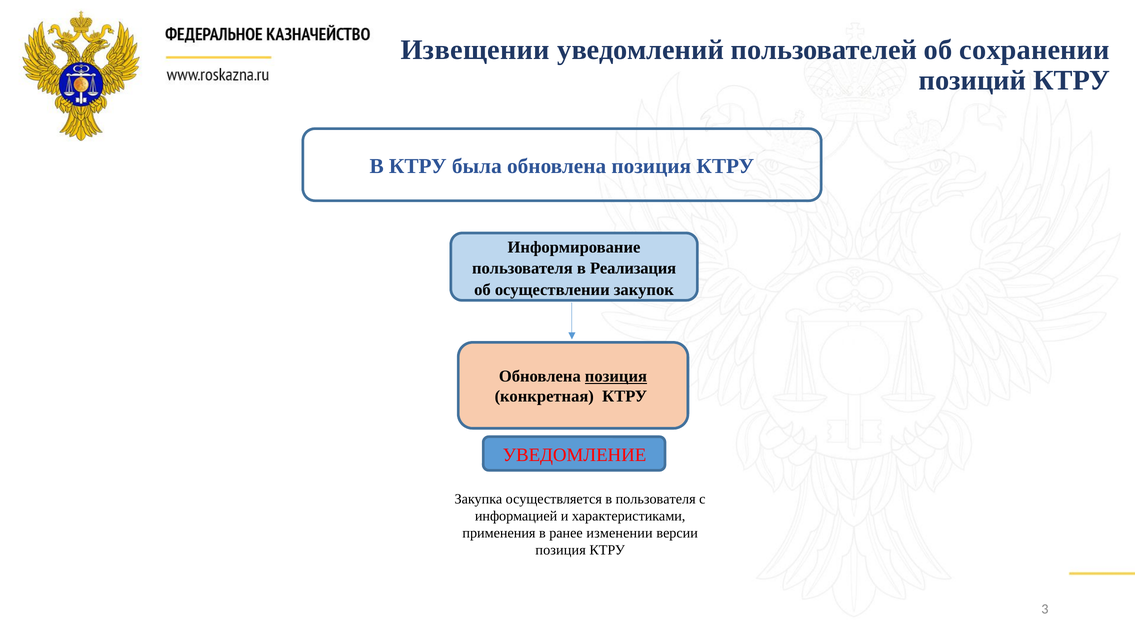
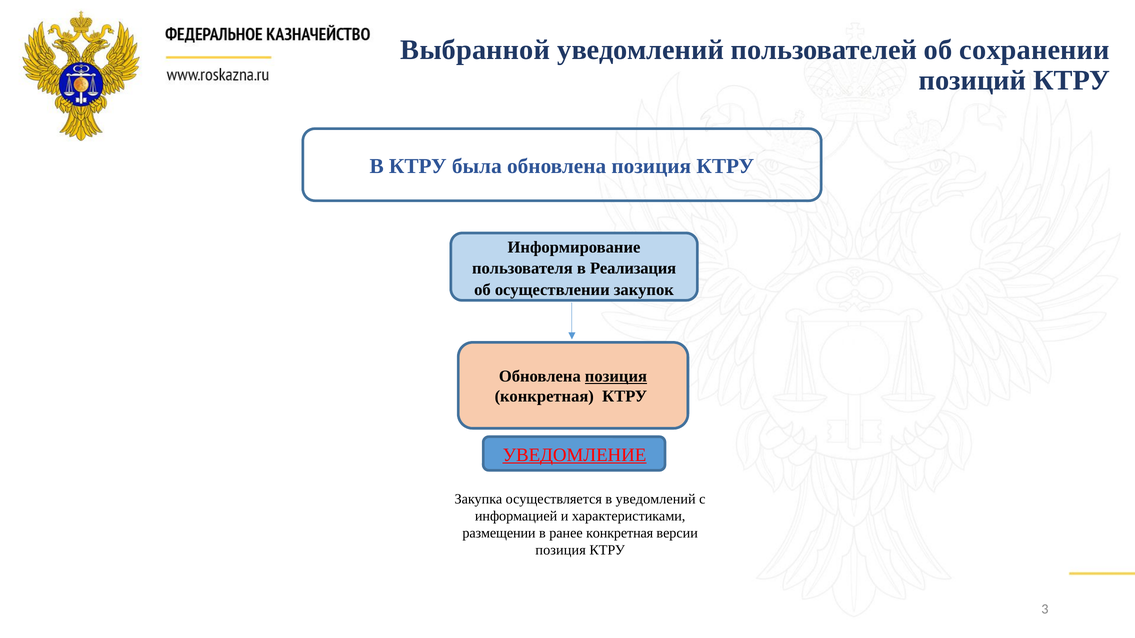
Извещении: Извещении -> Выбранной (475, 50)
УВЕДОМЛЕНИЕ underline: none -> present (575, 455)
в пользователя: пользователя -> уведомлений (656, 499)
применения: применения -> размещении (499, 533)
ранее изменении: изменении -> конкретная (620, 533)
